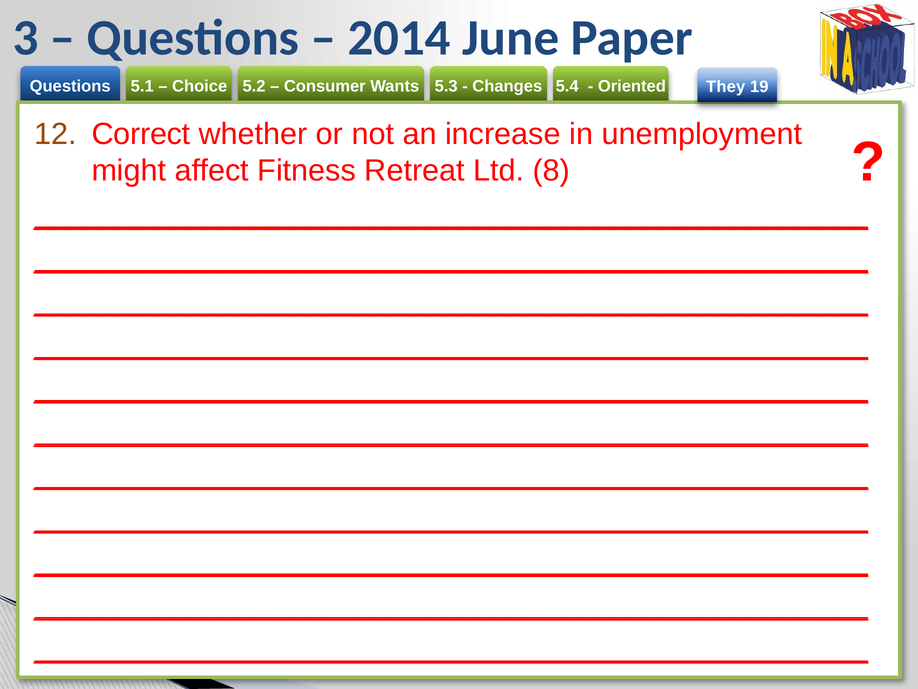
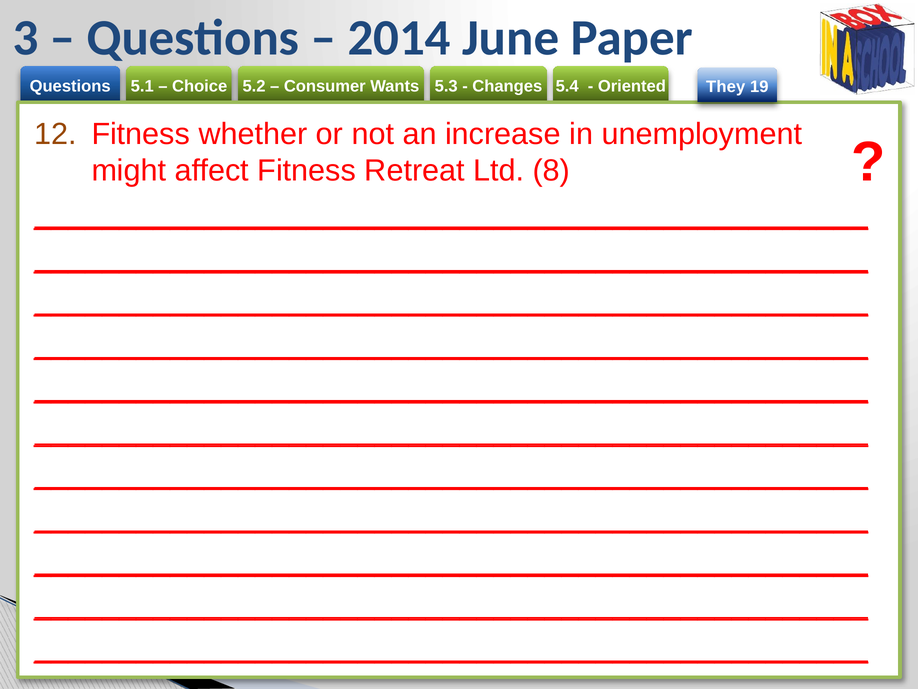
Correct: Correct -> Fitness (141, 134)
